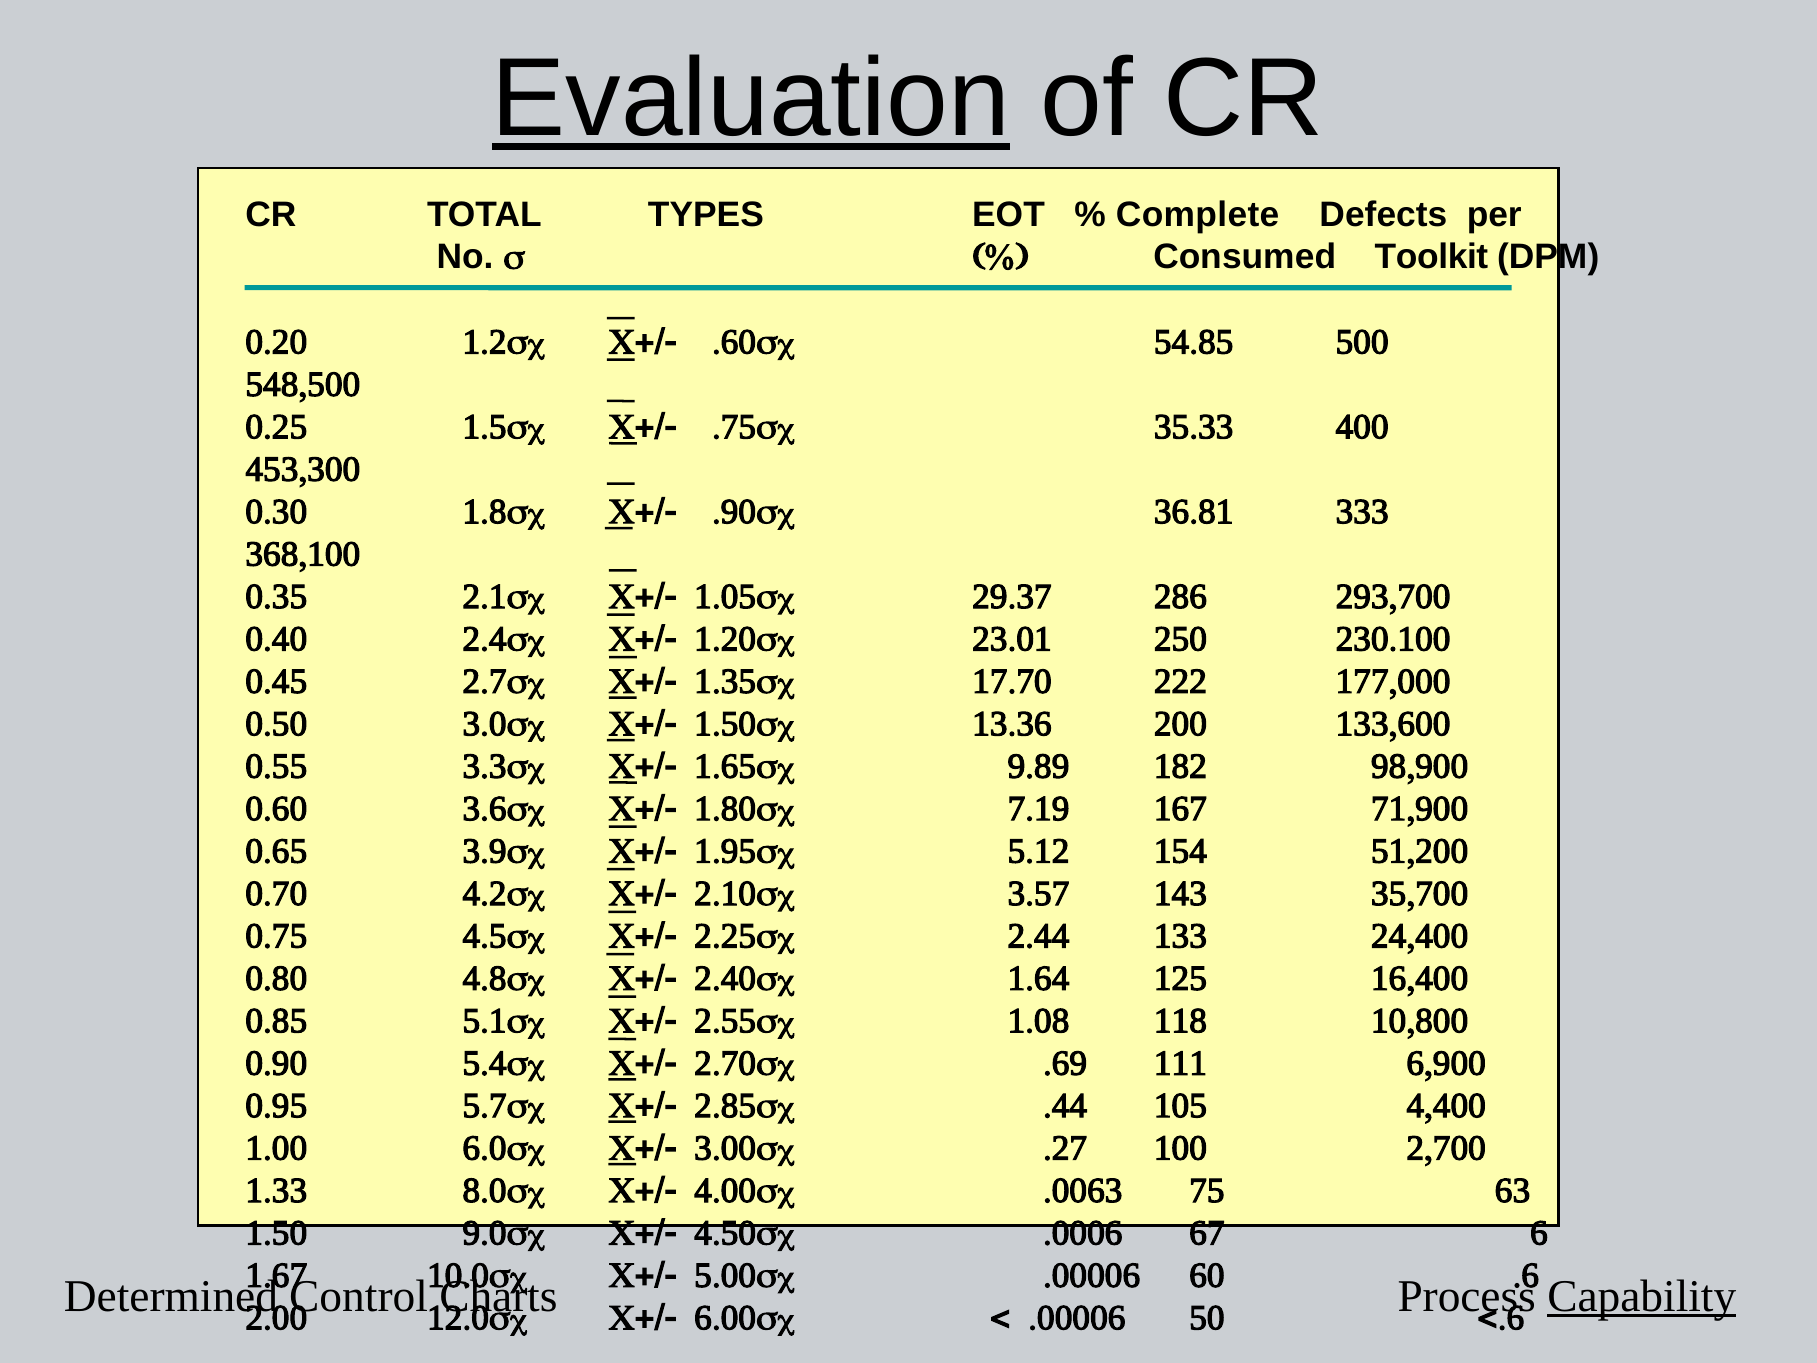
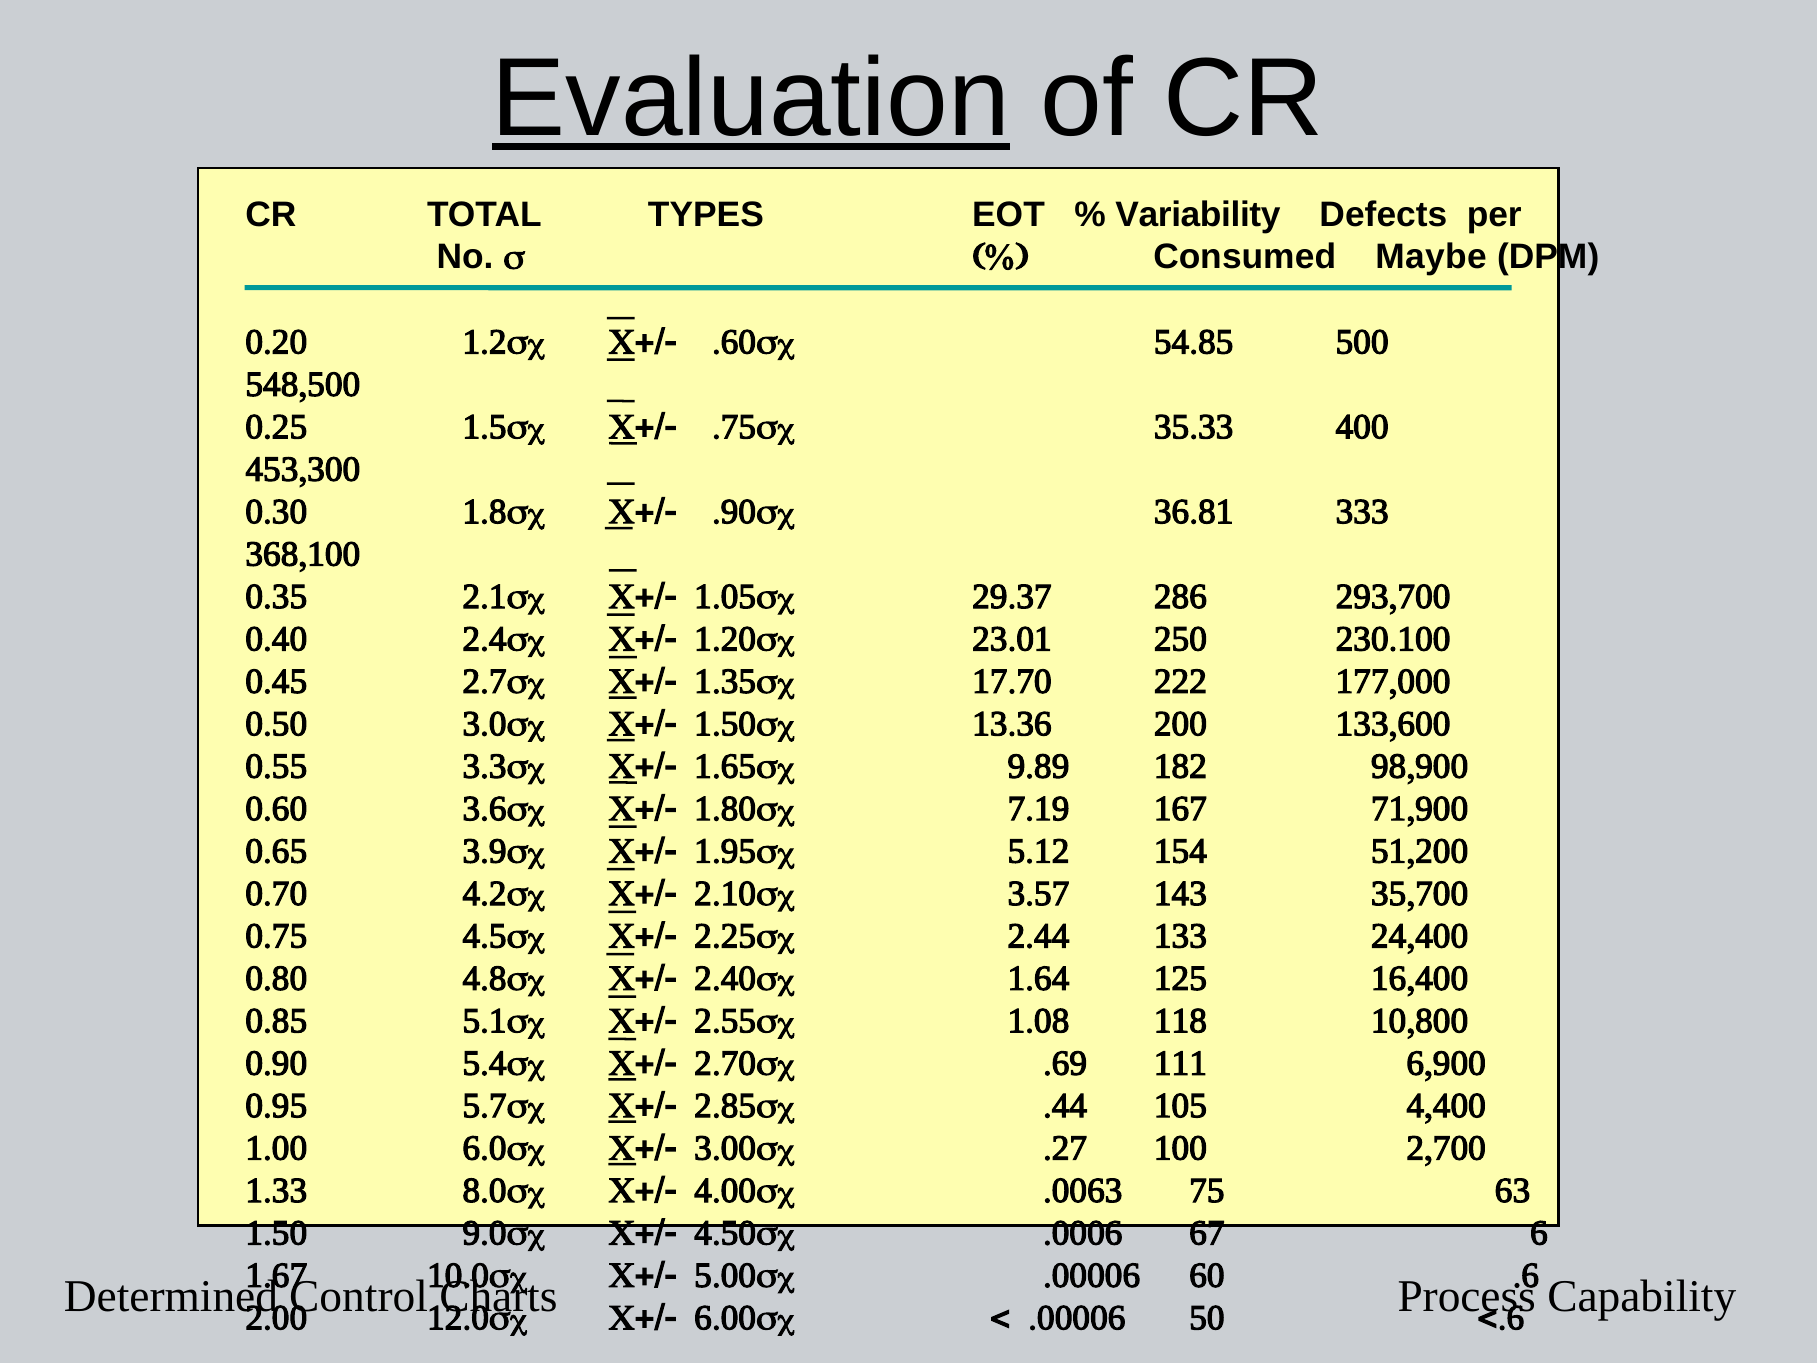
Complete: Complete -> Variability (1198, 214)
Toolkit: Toolkit -> Maybe (1431, 257)
Capability underline: present -> none (1642, 1296)
